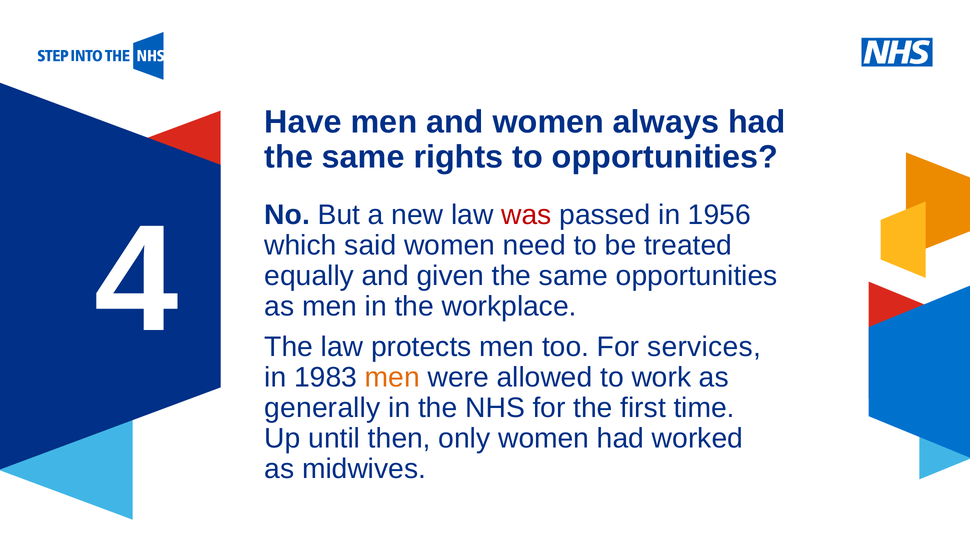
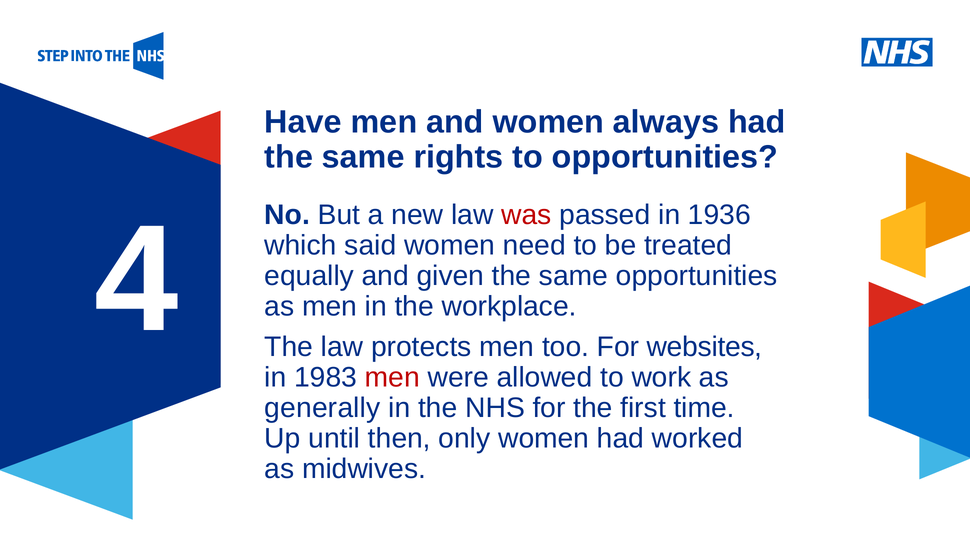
1956: 1956 -> 1936 (719, 215)
services: services -> websites (704, 347)
men colour: orange -> red (392, 378)
